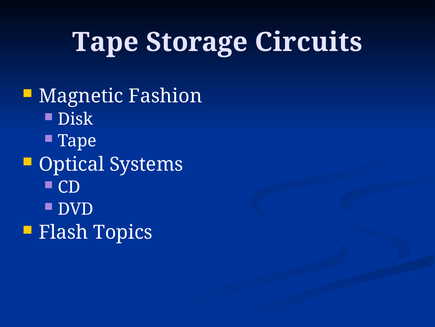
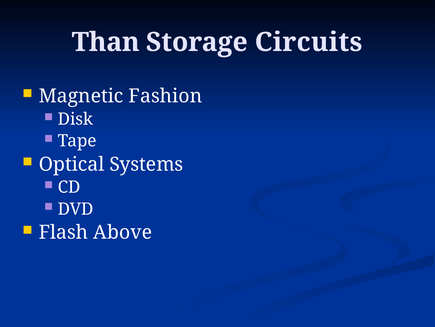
Tape: Tape -> Than (106, 42)
Topics: Topics -> Above (123, 232)
